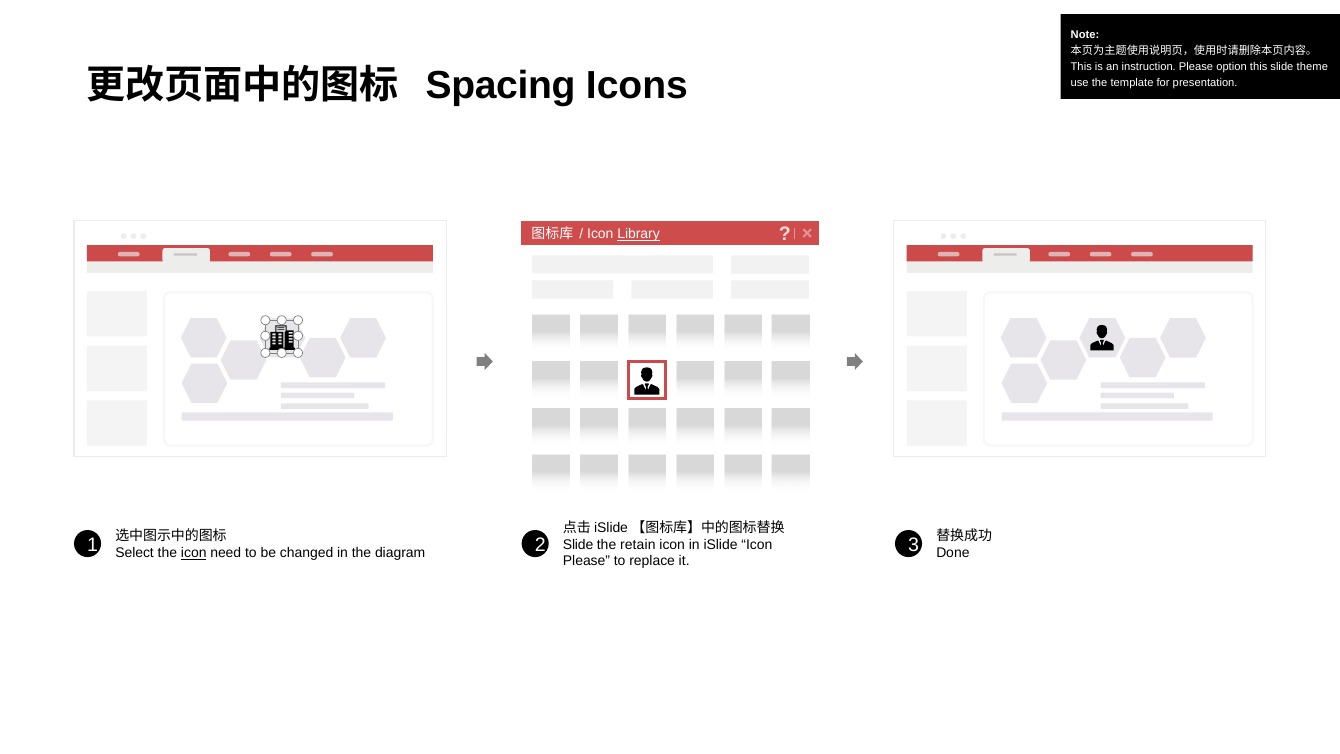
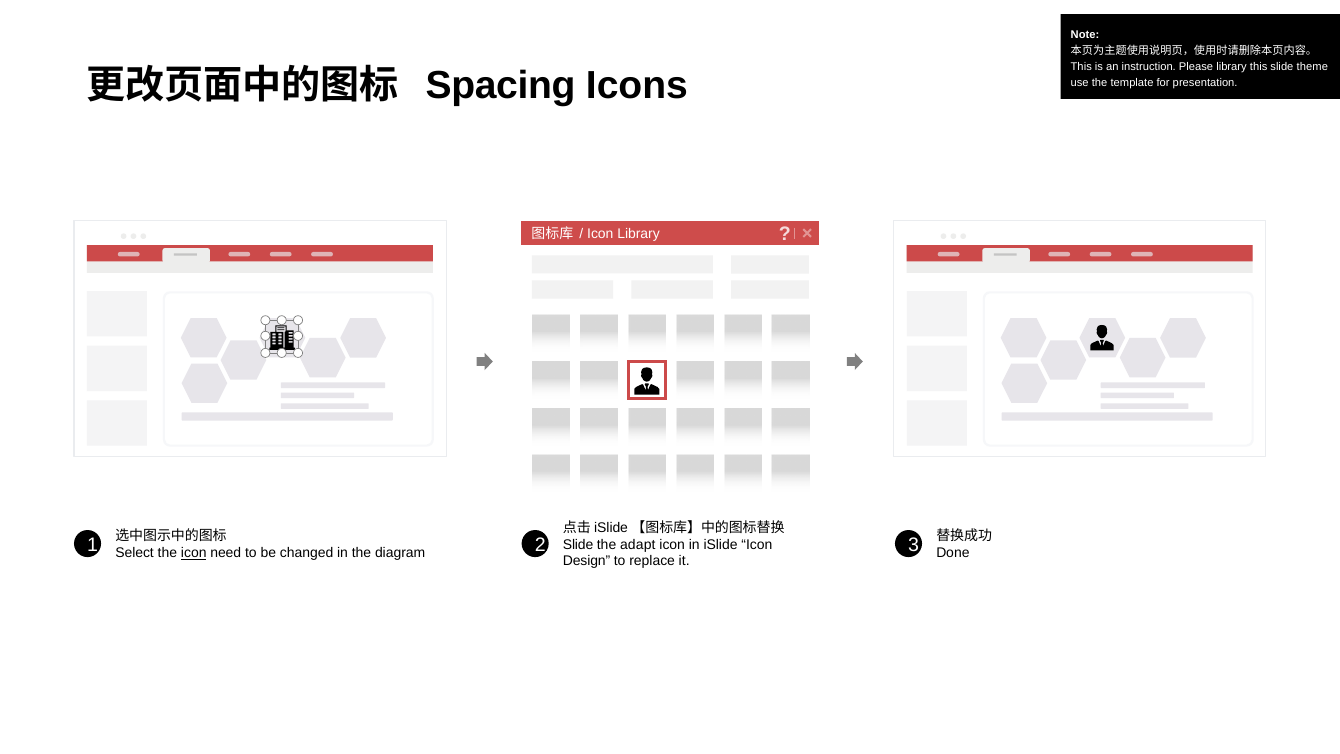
Please option: option -> library (1232, 67)
Library underline: present -> none (639, 234)
retain: retain -> adapt (638, 544)
Please: Please -> Design (587, 561)
